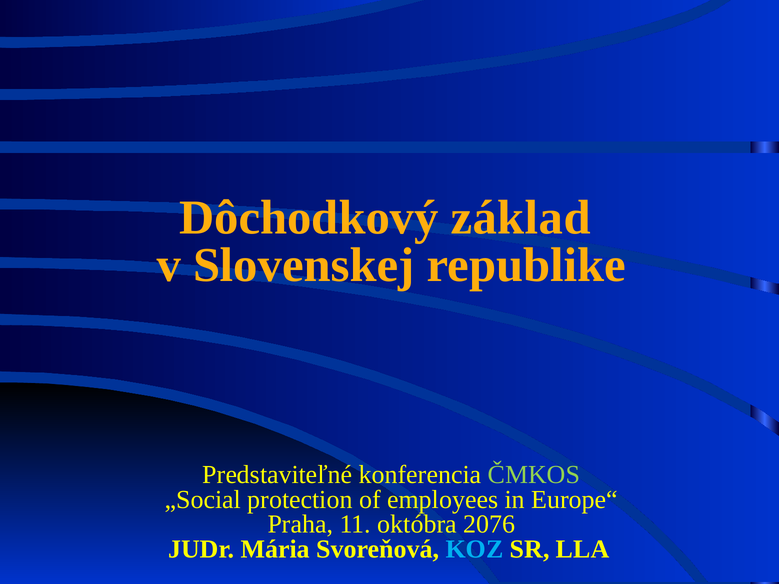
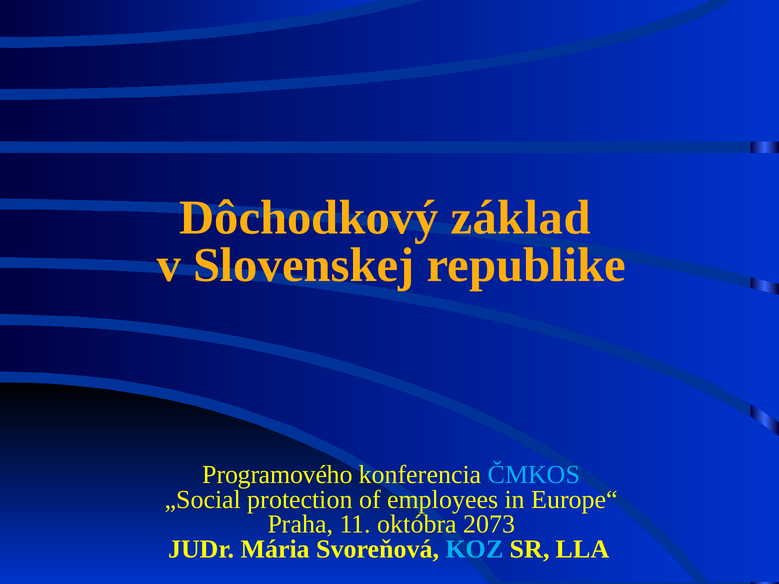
Predstaviteľné: Predstaviteľné -> Programového (278, 475)
ČMKOS colour: light green -> light blue (534, 475)
2076: 2076 -> 2073 (489, 525)
